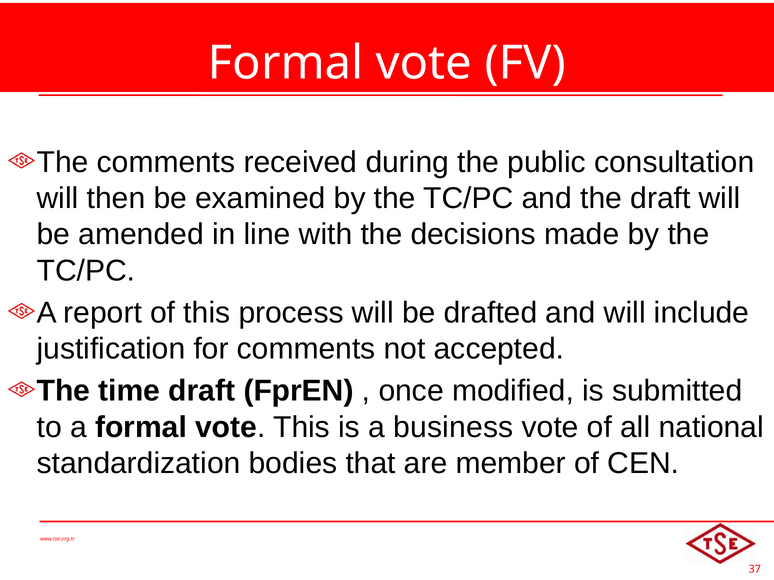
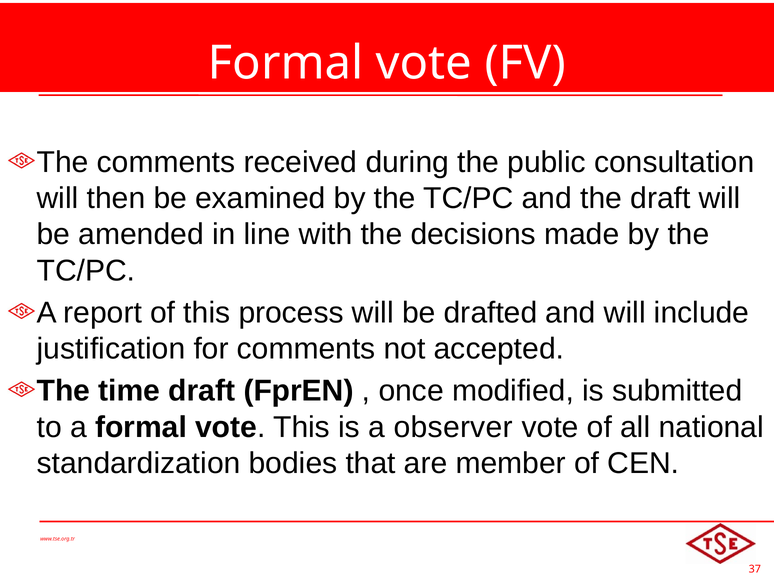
business: business -> observer (453, 427)
